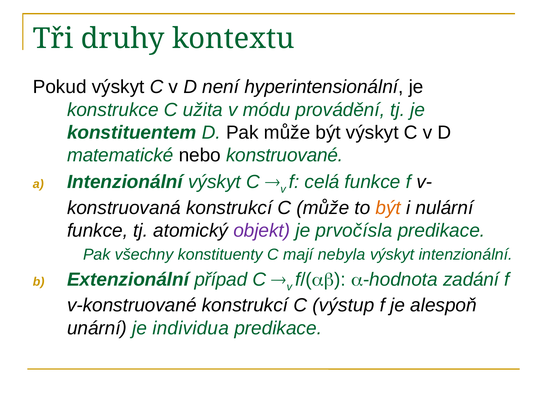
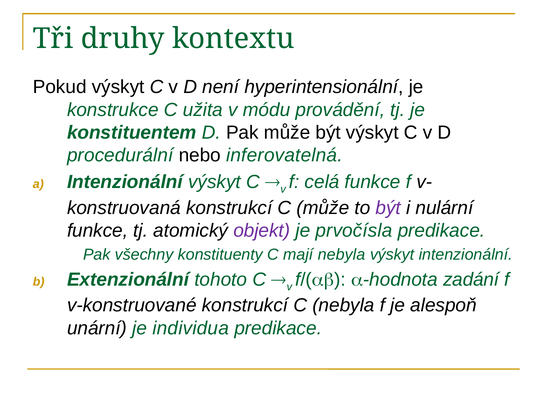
matematické: matematické -> procedurální (120, 155)
konstruované: konstruované -> inferovatelná (284, 155)
být colour: orange -> purple (388, 208)
případ: případ -> tohoto (221, 280)
C výstup: výstup -> nebyla (343, 306)
